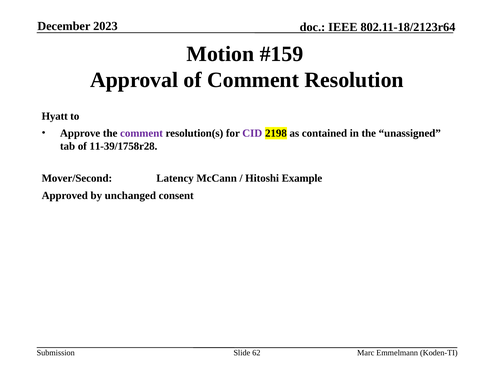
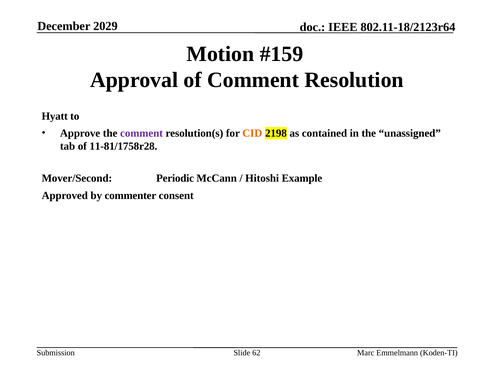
2023: 2023 -> 2029 (105, 26)
CID colour: purple -> orange (252, 133)
11-39/1758r28: 11-39/1758r28 -> 11-81/1758r28 (123, 146)
Latency: Latency -> Periodic (175, 178)
unchanged: unchanged -> commenter (130, 195)
